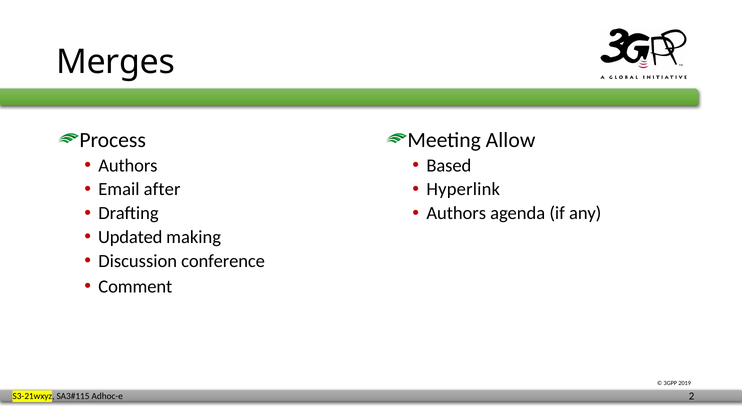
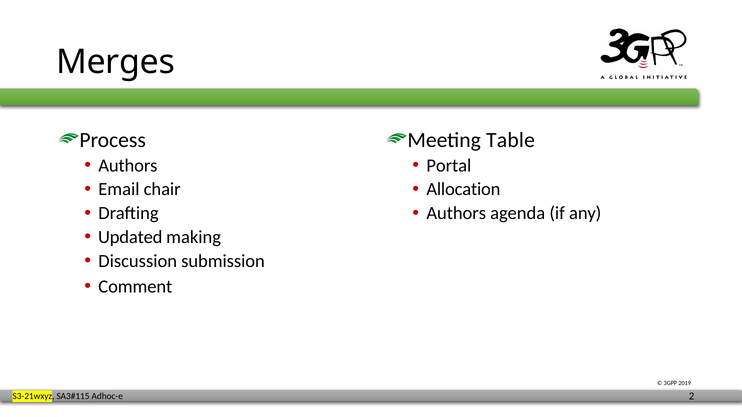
Allow: Allow -> Table (510, 140)
Based: Based -> Portal (449, 166)
after: after -> chair (162, 190)
Hyperlink: Hyperlink -> Allocation (463, 190)
conference: conference -> submission (223, 261)
